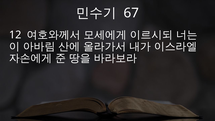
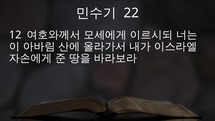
67: 67 -> 22 (131, 13)
